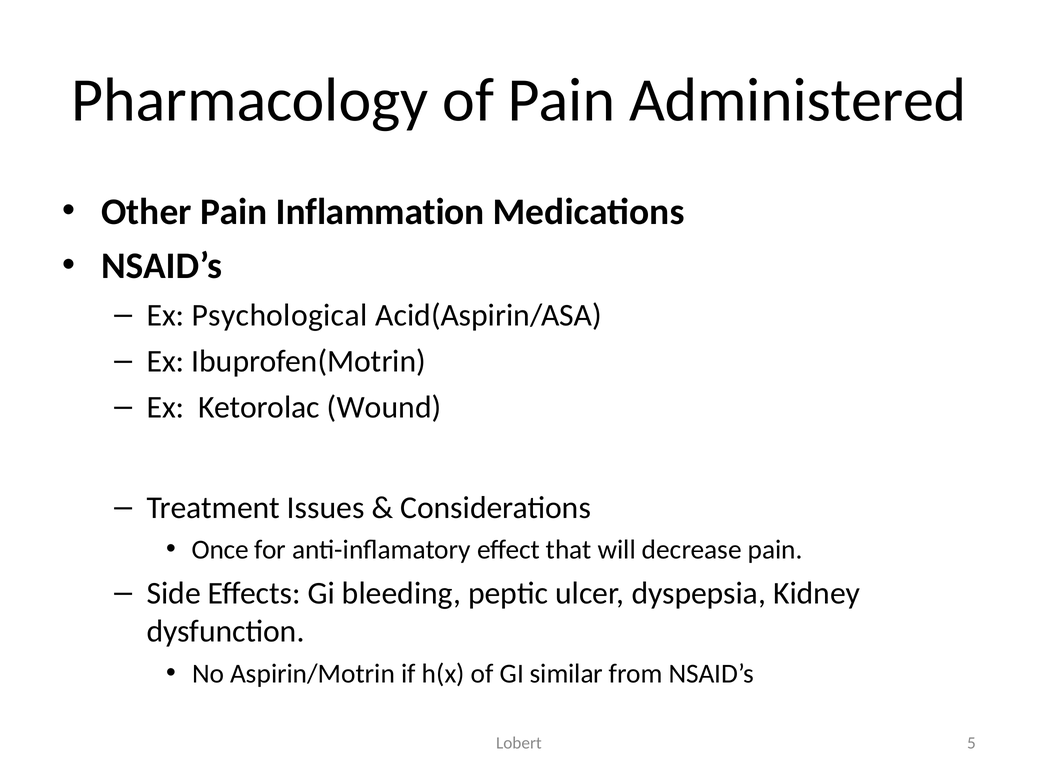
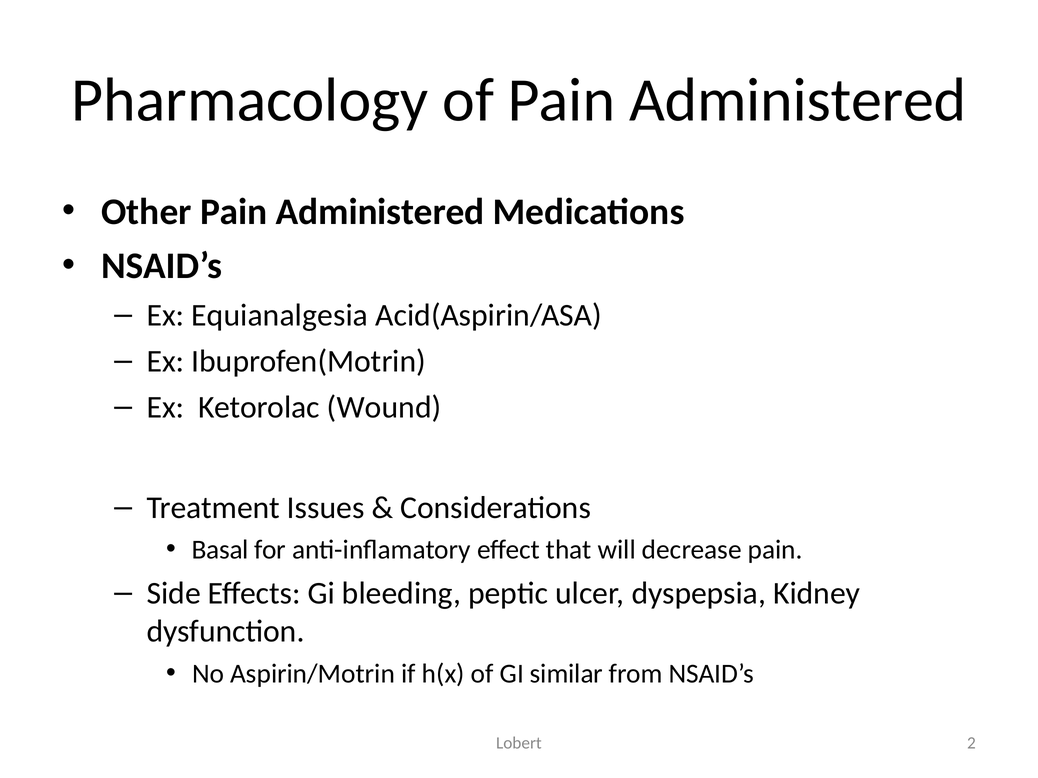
Other Pain Inflammation: Inflammation -> Administered (380, 212)
Psychological: Psychological -> Equianalgesia (280, 315)
Once: Once -> Basal (220, 550)
5: 5 -> 2 (971, 743)
